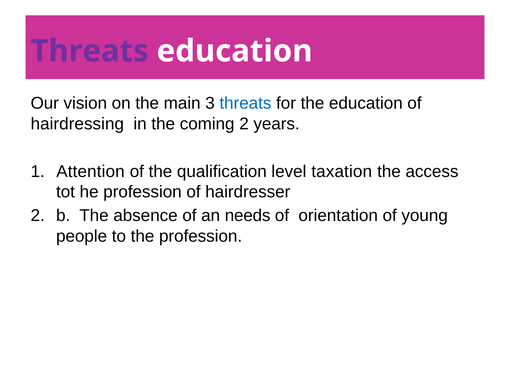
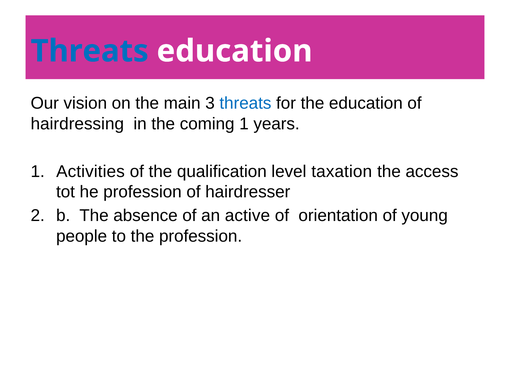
Threats colour: purple -> blue (90, 51)
coming 2: 2 -> 1 (244, 124)
Attention: Attention -> Activities (90, 171)
needs: needs -> active (247, 215)
